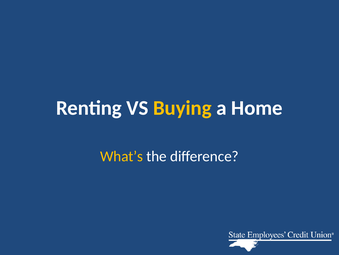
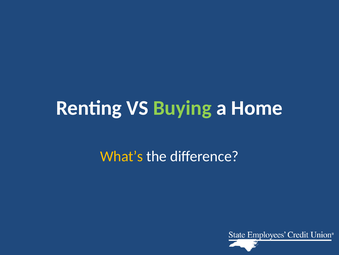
Buying colour: yellow -> light green (182, 108)
